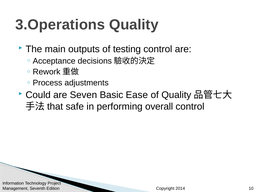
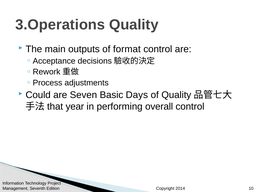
testing: testing -> format (127, 49)
Ease: Ease -> Days (137, 95)
safe: safe -> year (75, 107)
